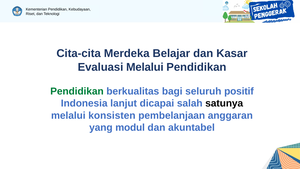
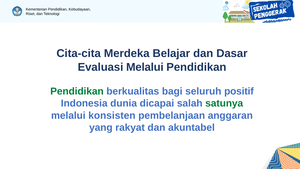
Kasar: Kasar -> Dasar (232, 53)
lanjut: lanjut -> dunia (124, 103)
satunya colour: black -> green (224, 103)
modul: modul -> rakyat (130, 127)
